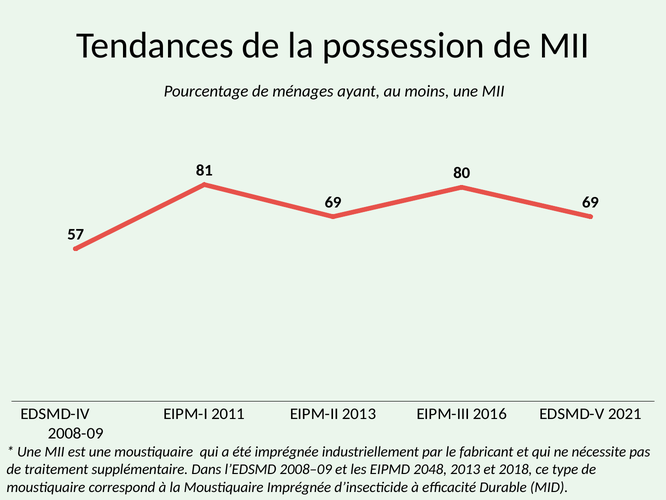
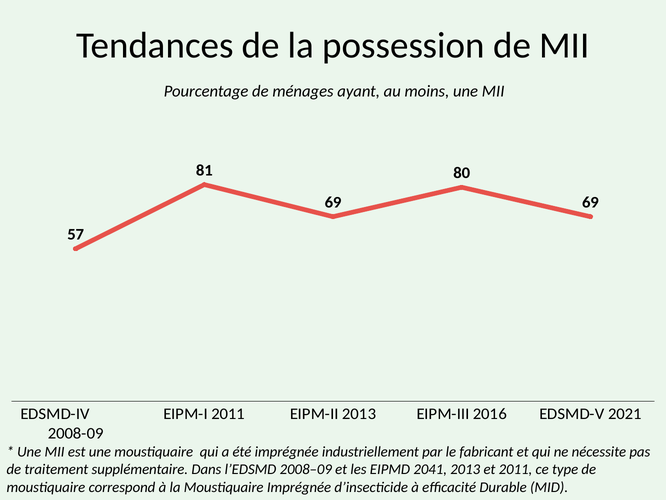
2048: 2048 -> 2041 (430, 469)
et 2018: 2018 -> 2011 (515, 469)
